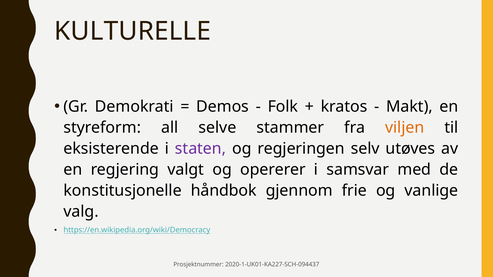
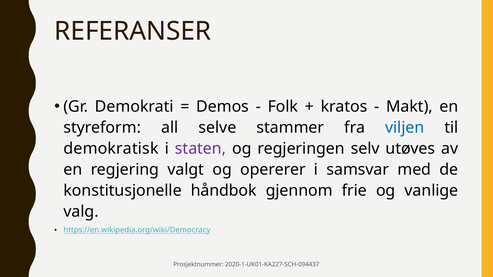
KULTURELLE: KULTURELLE -> REFERANSER (133, 31)
viljen colour: orange -> blue (405, 128)
eksisterende: eksisterende -> demokratisk (111, 149)
